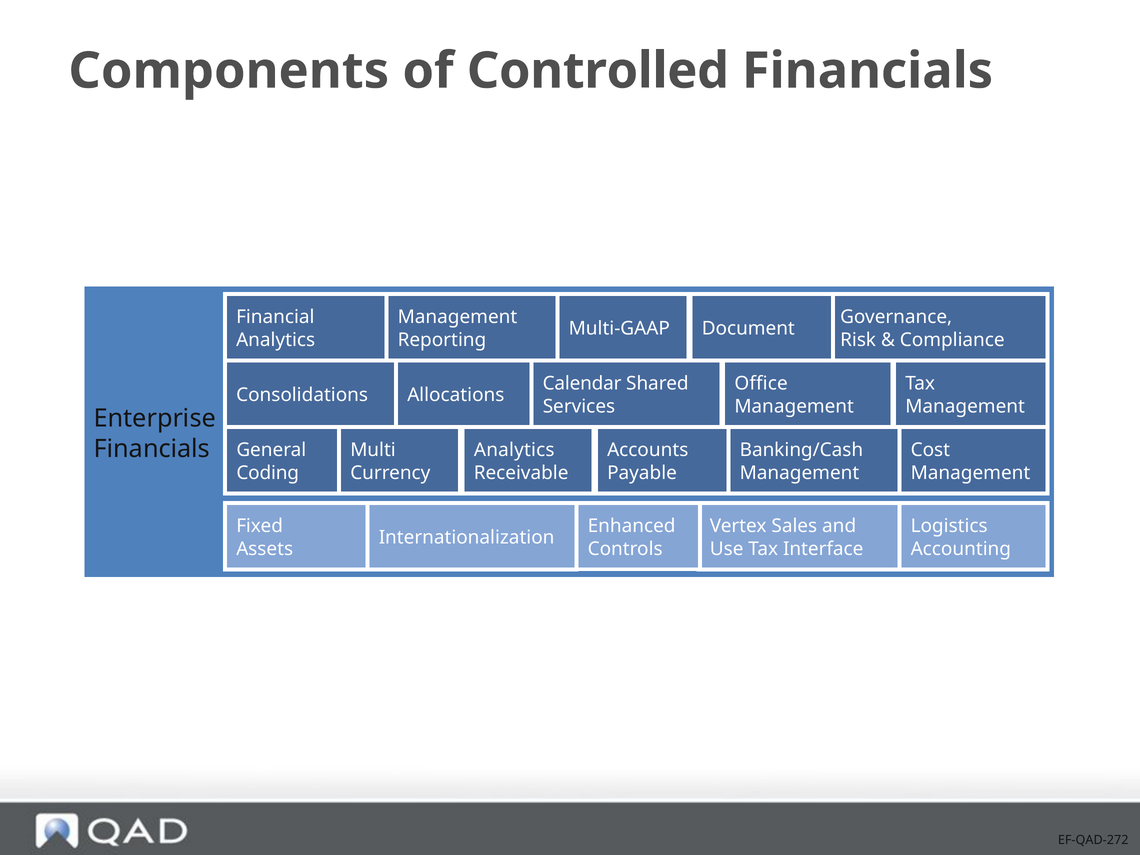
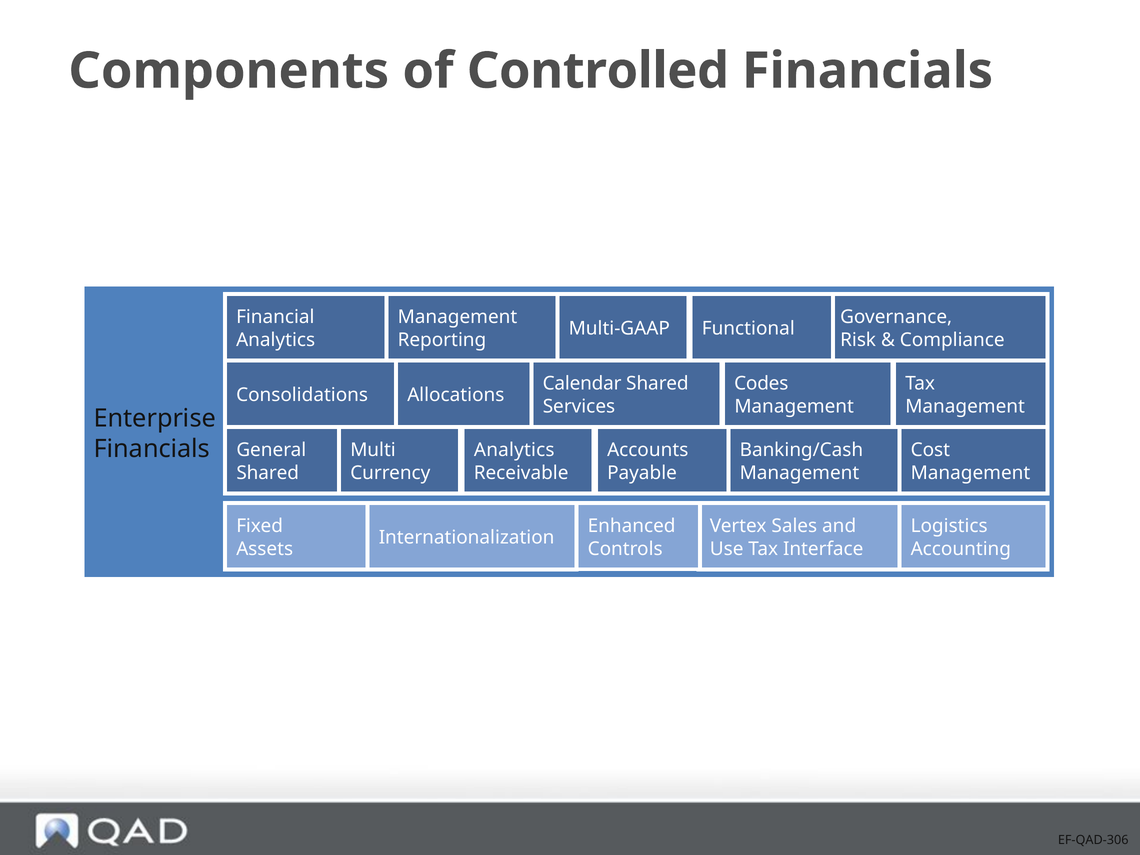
Document: Document -> Functional (748, 329)
Office: Office -> Codes (761, 384)
Coding: Coding -> Shared (268, 473)
EF-QAD-272: EF-QAD-272 -> EF-QAD-306 (1093, 840)
